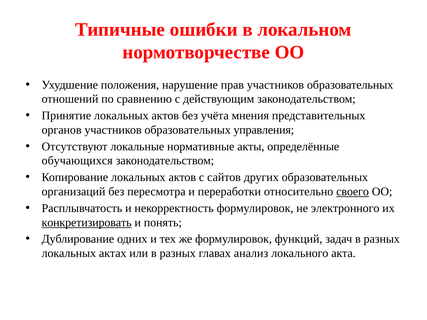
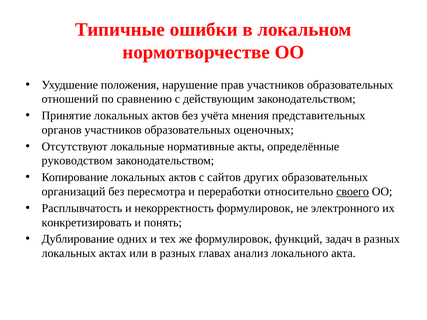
управления: управления -> оценочных (264, 130)
обучающихся: обучающихся -> руководством (77, 161)
конкретизировать underline: present -> none (87, 223)
